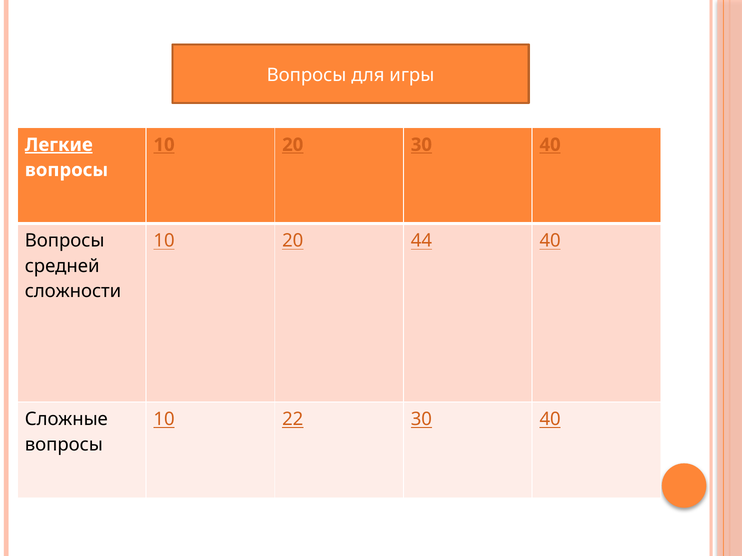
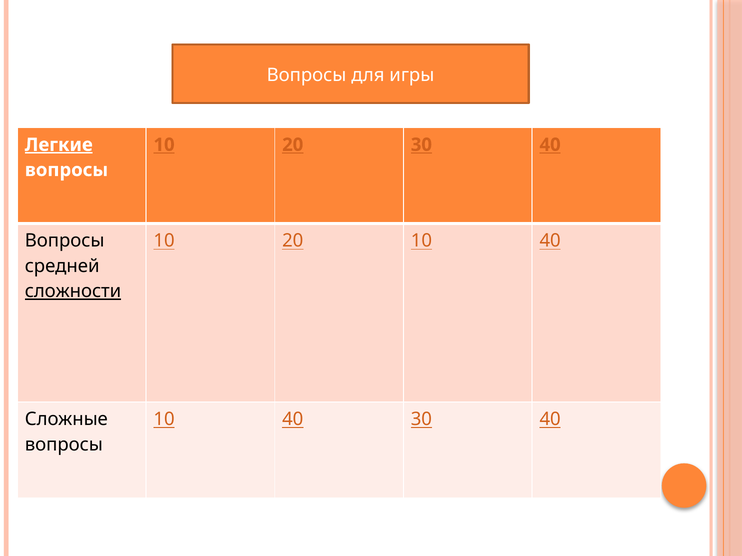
20 44: 44 -> 10 (421, 241)
сложности underline: none -> present (73, 292)
22: 22 -> 40 (293, 420)
